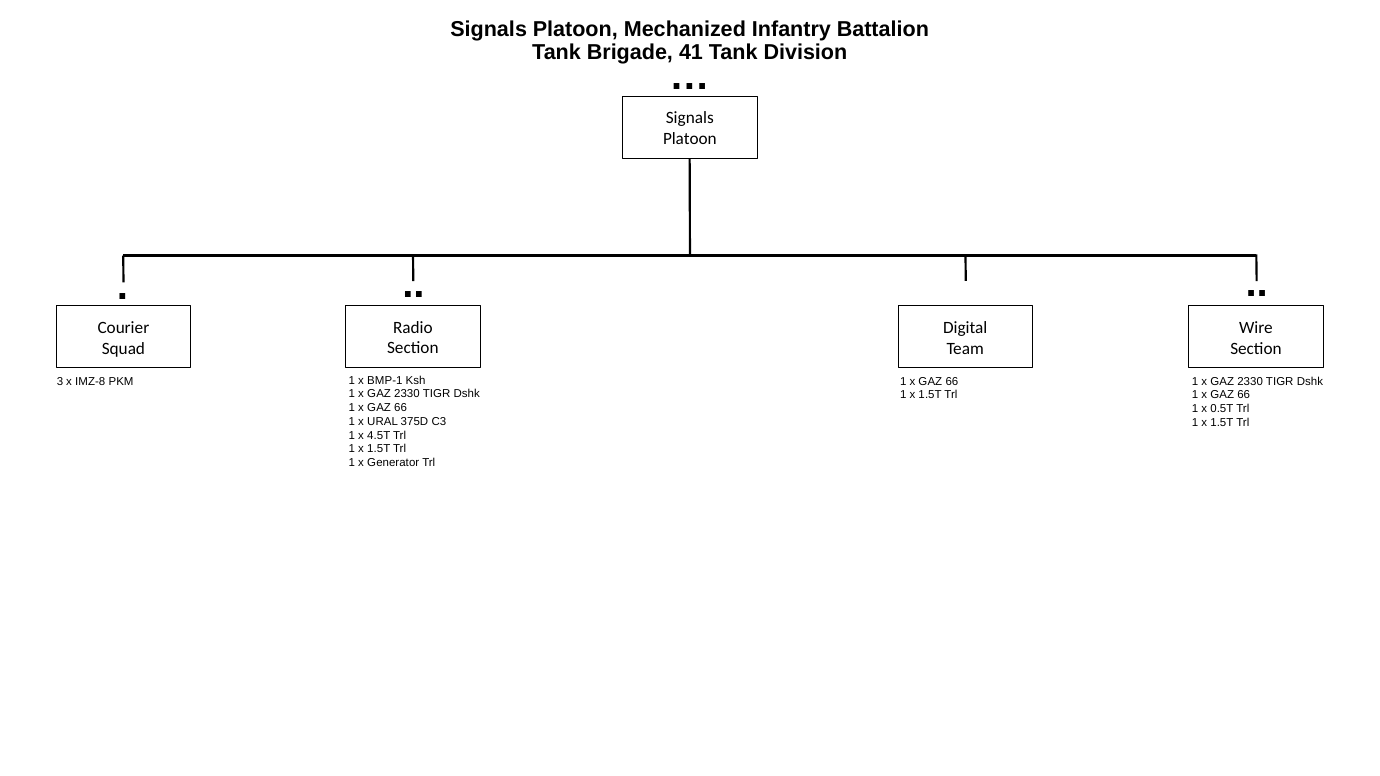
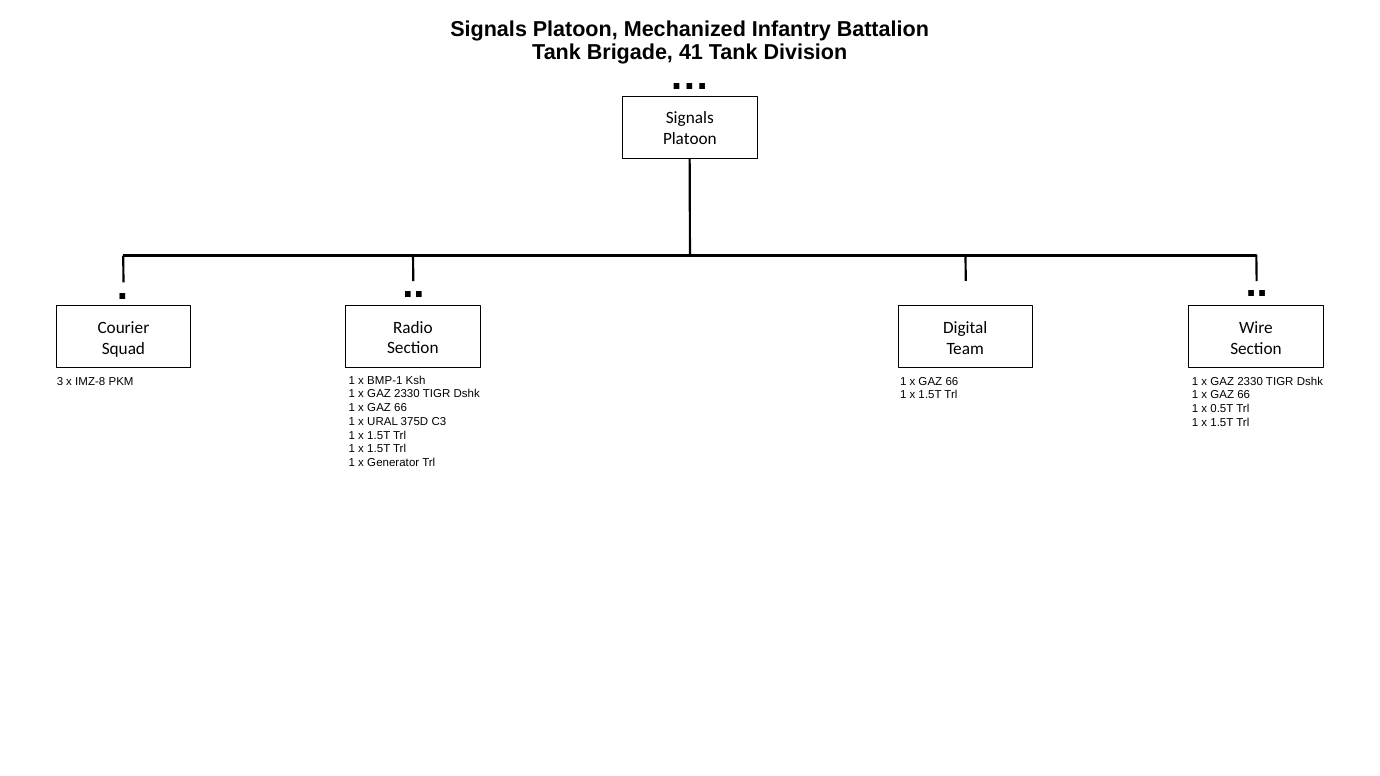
4.5T: 4.5T -> 1.5T (379, 436)
